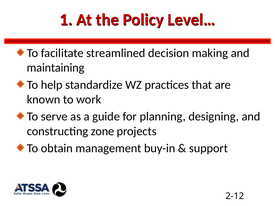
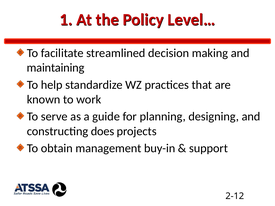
zone: zone -> does (103, 131)
